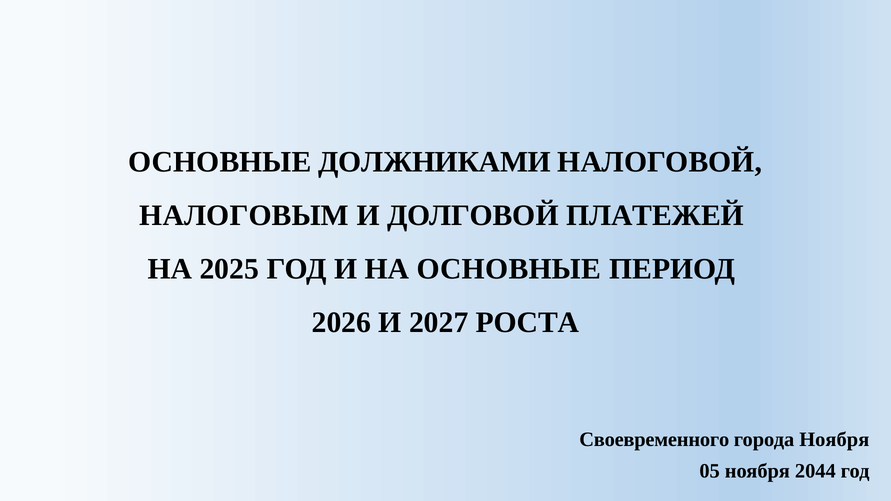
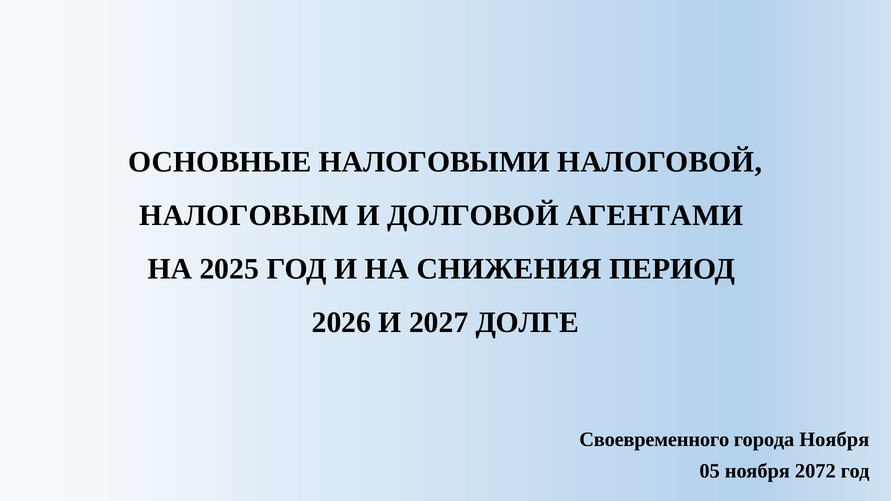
ДОЛЖНИКАМИ: ДОЛЖНИКАМИ -> НАЛОГОВЫМИ (434, 162)
ПЛАТЕЖЕЙ: ПЛАТЕЖЕЙ -> АГЕНТАМИ (655, 216)
НА ОСНОВНЫЕ: ОСНОВНЫЕ -> СНИЖЕНИЯ (509, 269)
РОСТА: РОСТА -> ДОЛГЕ (527, 323)
2044: 2044 -> 2072 (815, 471)
